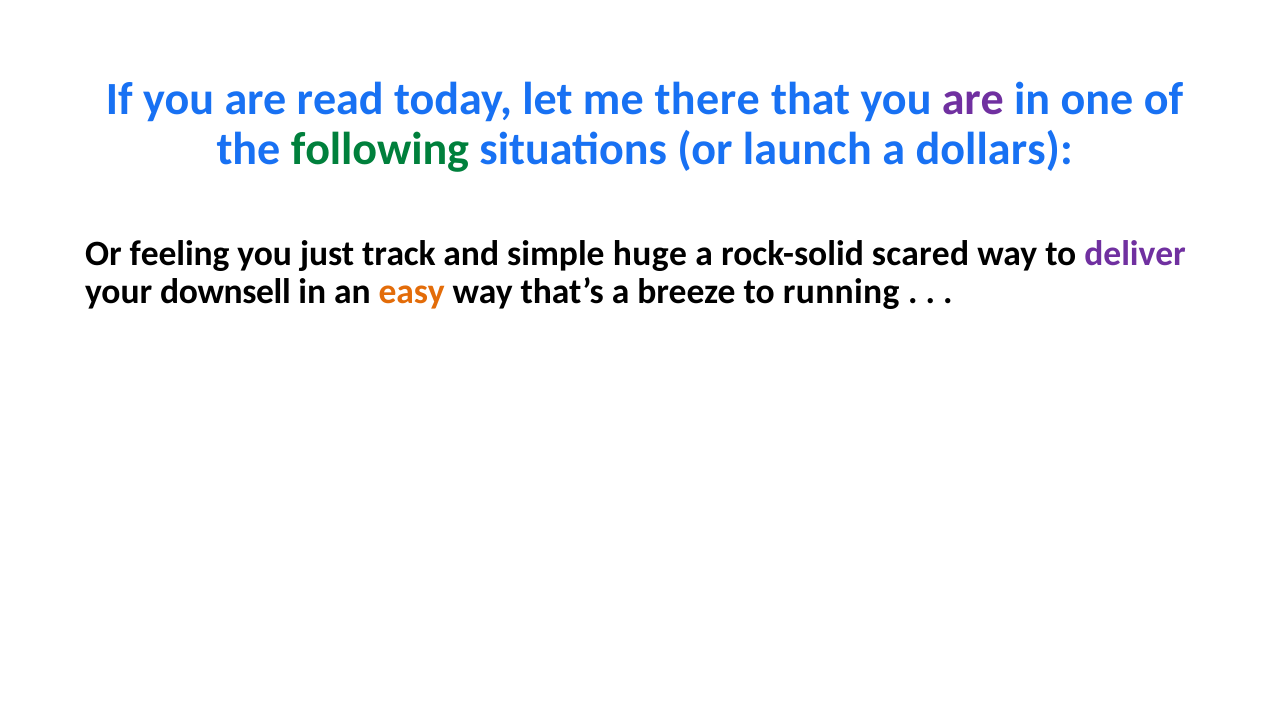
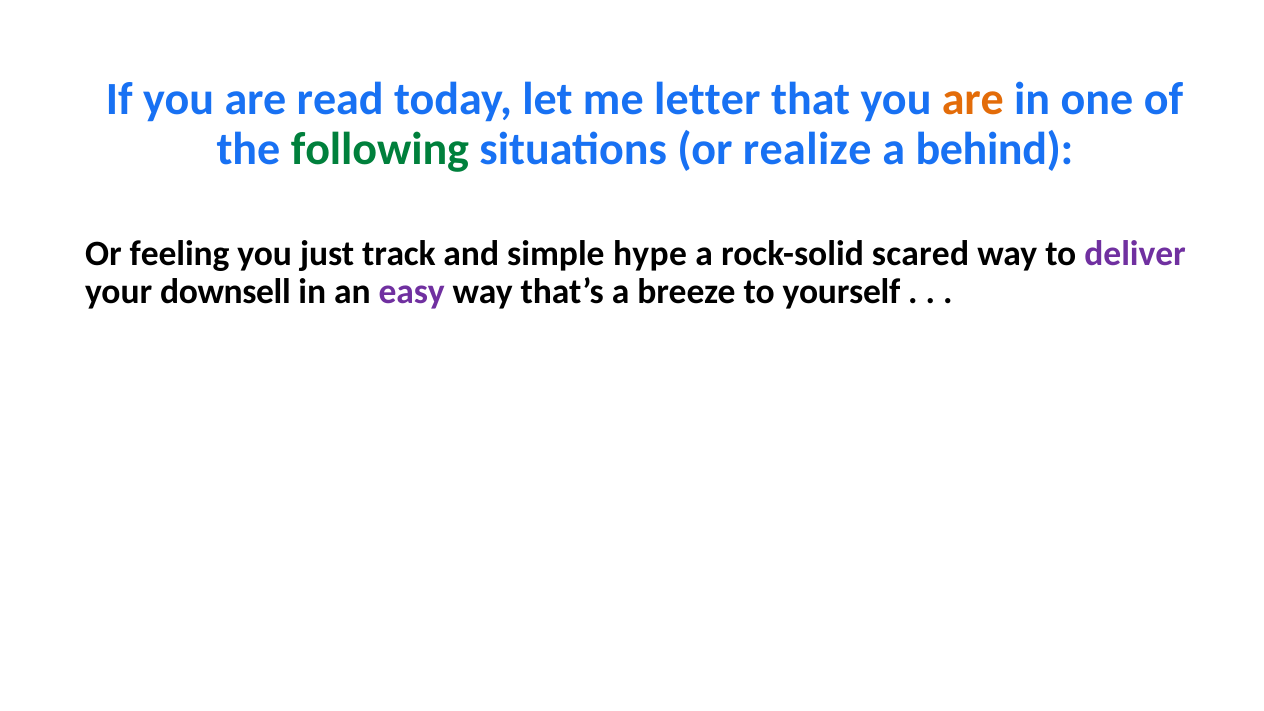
there: there -> letter (707, 99)
are colour: purple -> orange (973, 99)
launch: launch -> realize (807, 149)
dollars: dollars -> behind (994, 149)
huge: huge -> hype (650, 254)
easy colour: orange -> purple (412, 292)
running: running -> yourself (841, 292)
